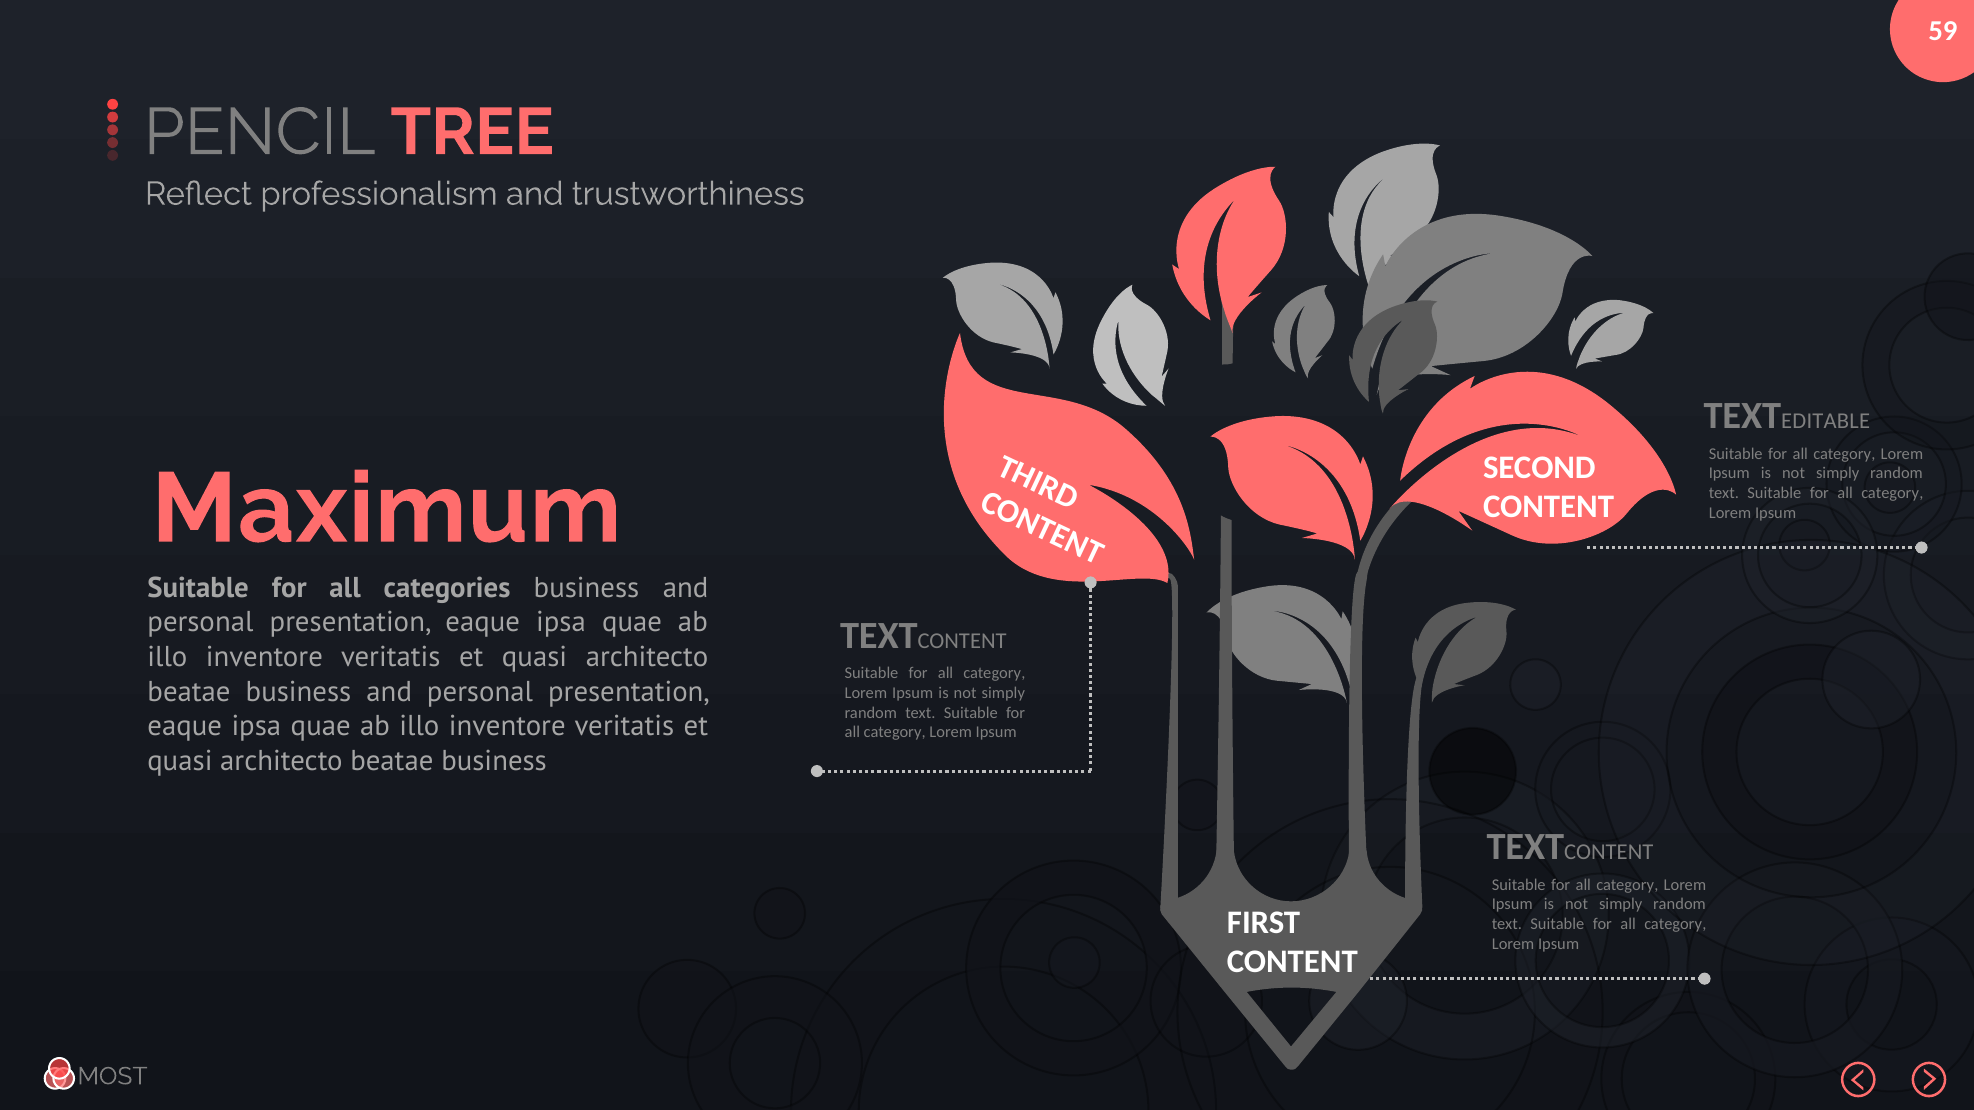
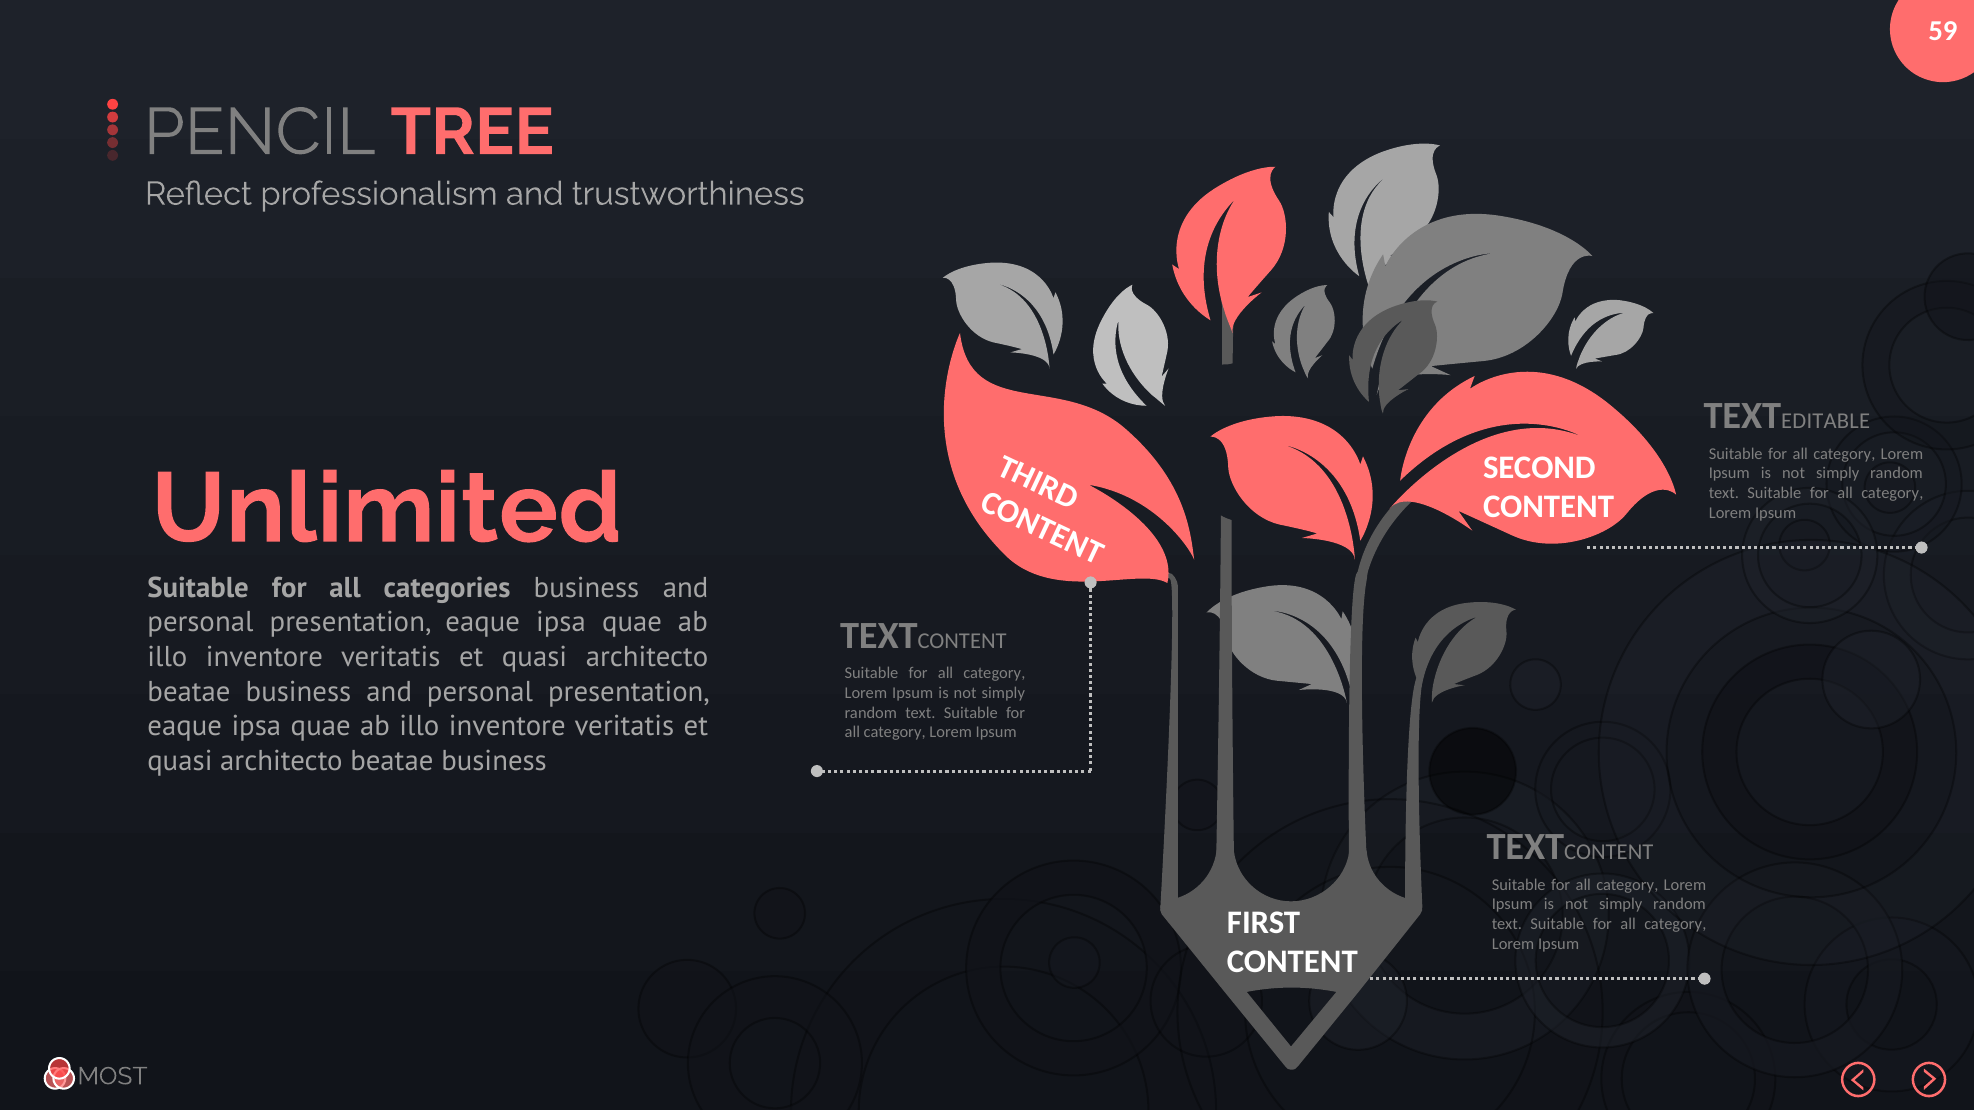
Maximum: Maximum -> Unlimited (387, 509)
